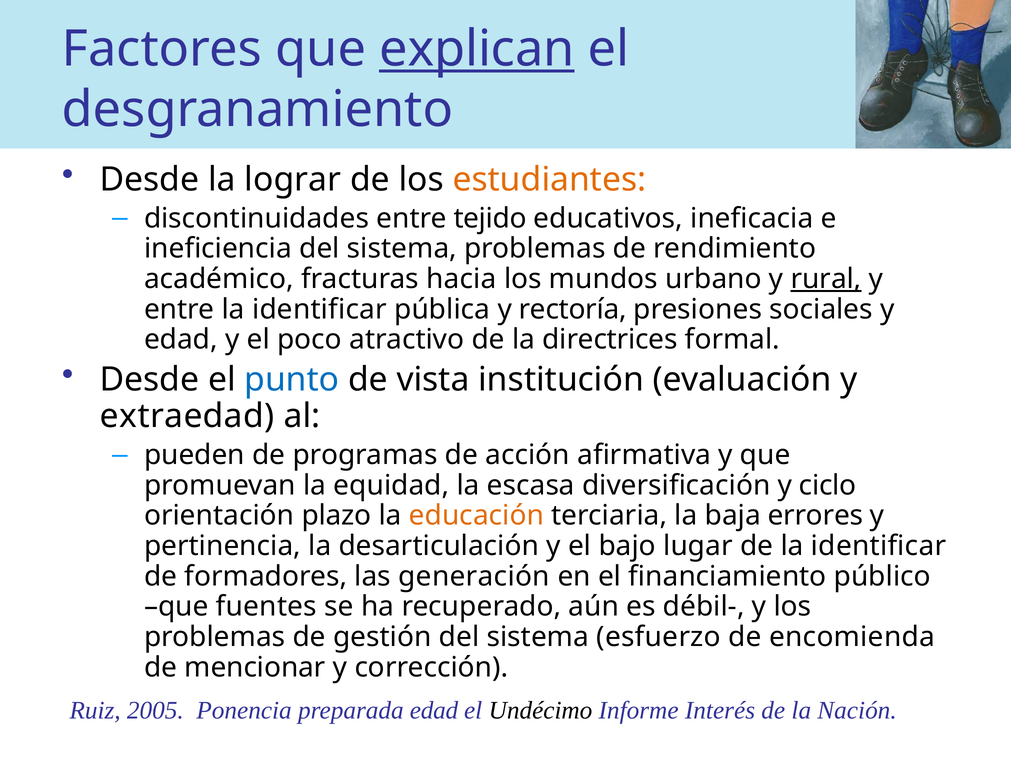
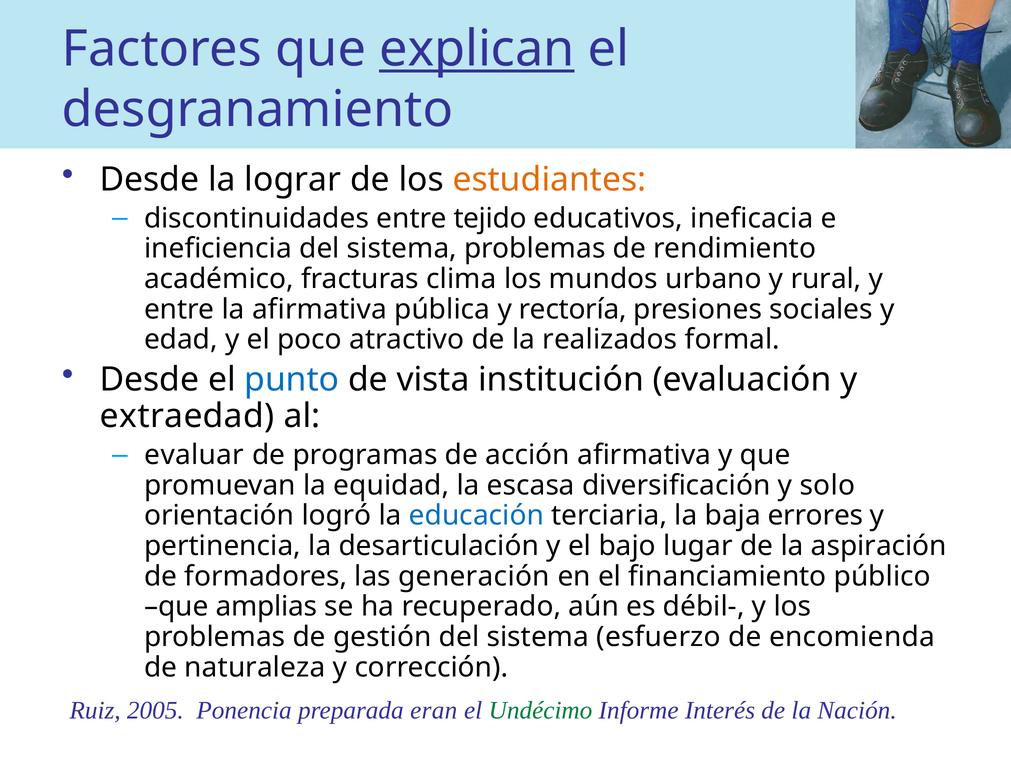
hacia: hacia -> clima (461, 279)
rural underline: present -> none (826, 279)
entre la identificar: identificar -> afirmativa (319, 309)
directrices: directrices -> realizados (610, 340)
pueden: pueden -> evaluar (194, 455)
ciclo: ciclo -> solo (827, 486)
plazo: plazo -> logró (336, 516)
educación colour: orange -> blue (476, 516)
de la identificar: identificar -> aspiración (879, 546)
fuentes: fuentes -> amplias (267, 607)
mencionar: mencionar -> naturaleza (255, 667)
preparada edad: edad -> eran (434, 711)
Undécimo colour: black -> green (541, 711)
